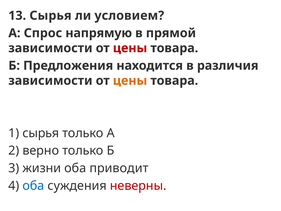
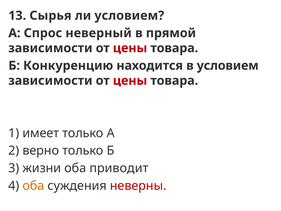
напрямую: напрямую -> неверный (99, 33)
Предложения: Предложения -> Конкуренцию (68, 66)
в различия: различия -> условием (228, 66)
цены colour: orange -> red (130, 81)
1 сырья: сырья -> имеет (41, 133)
оба colour: blue -> orange (33, 185)
